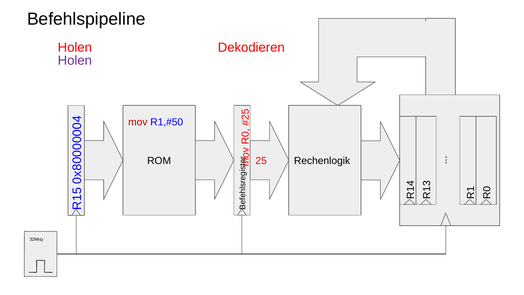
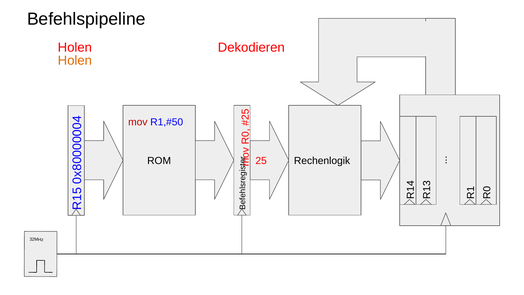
Holen colour: purple -> orange (75, 60)
